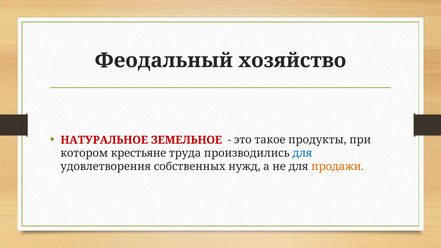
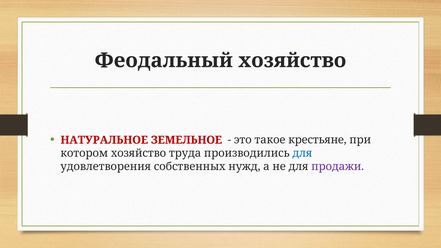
продукты: продукты -> крестьяне (317, 140)
котором крестьяне: крестьяне -> хозяйство (139, 153)
продажи colour: orange -> purple (338, 167)
